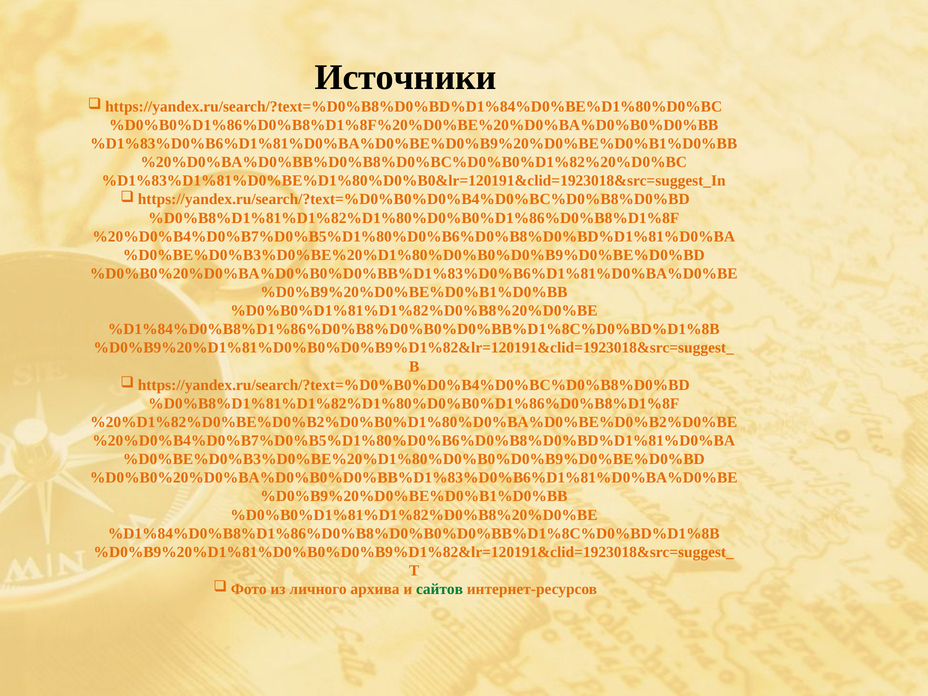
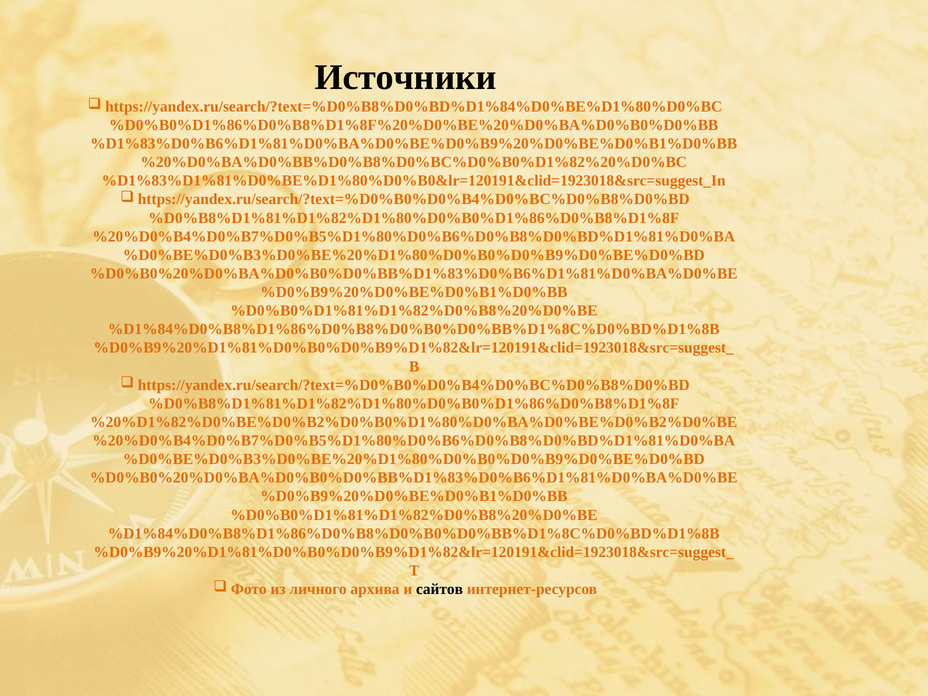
сайтов colour: green -> black (440, 589)
